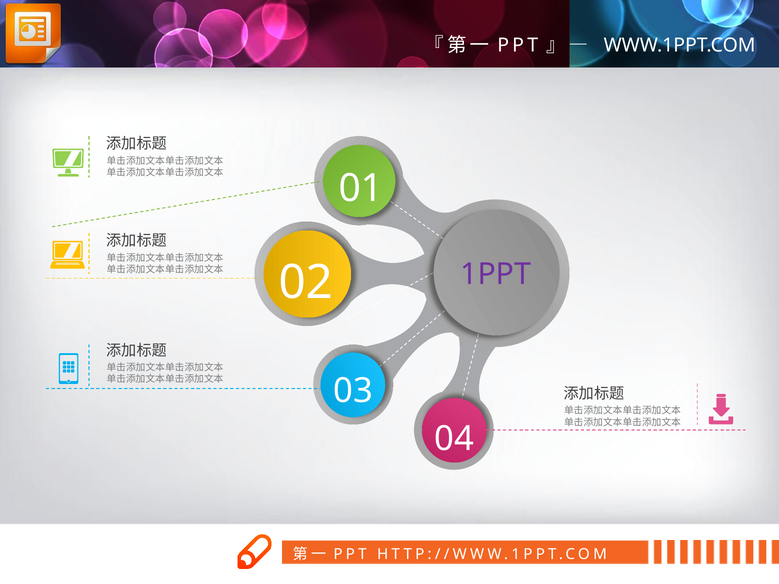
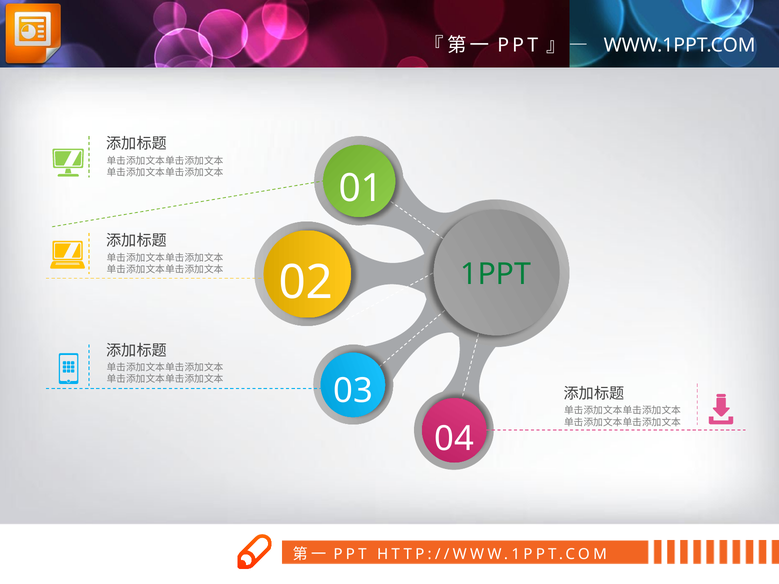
1PPT colour: purple -> green (496, 274)
